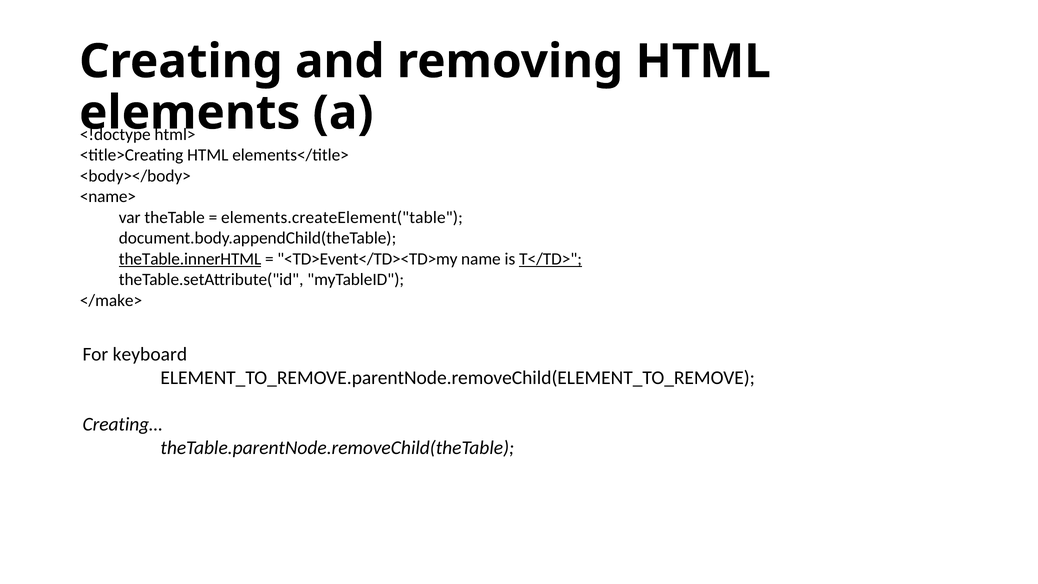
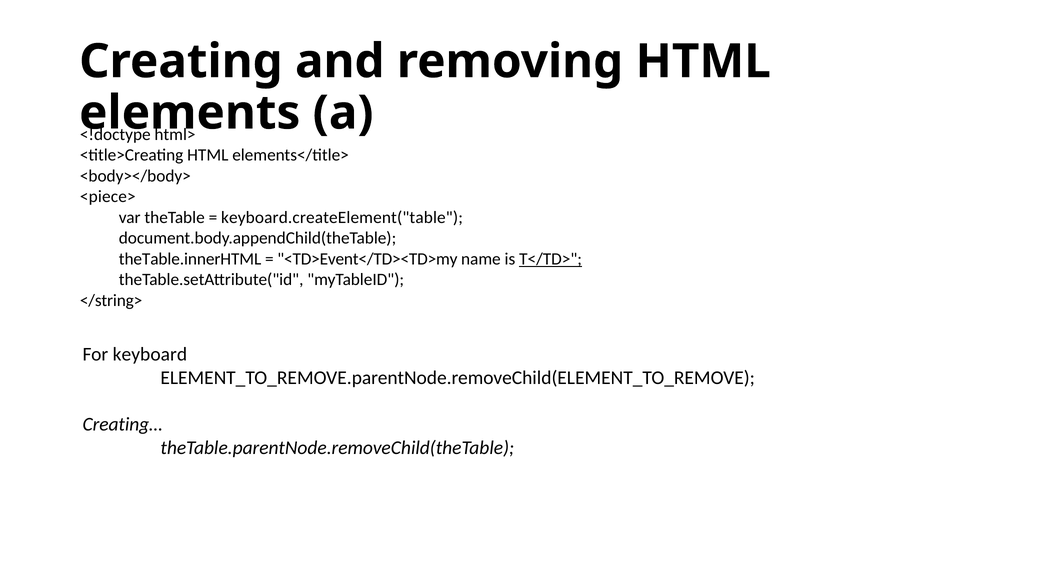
<name>: <name> -> <piece> (108, 197)
elements.createElement("table: elements.createElement("table -> keyboard.createElement("table (342, 217)
theTable.innerHTML underline: present -> none (190, 259)
</make>: </make> -> </string> (111, 300)
